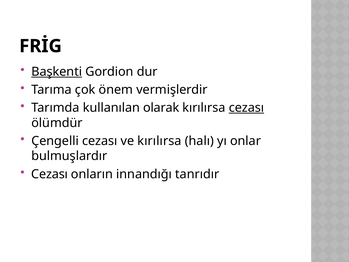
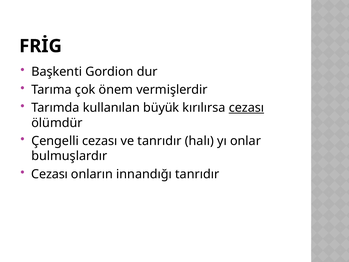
Başkenti underline: present -> none (57, 72)
olarak: olarak -> büyük (161, 108)
ve kırılırsa: kırılırsa -> tanrıdır (160, 141)
